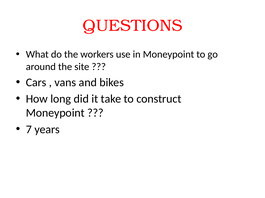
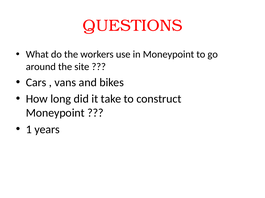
7: 7 -> 1 (29, 130)
